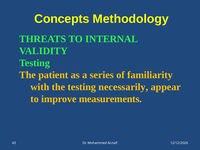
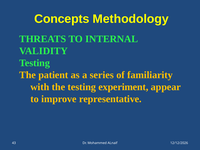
necessarily: necessarily -> experiment (123, 87)
measurements: measurements -> representative (110, 99)
